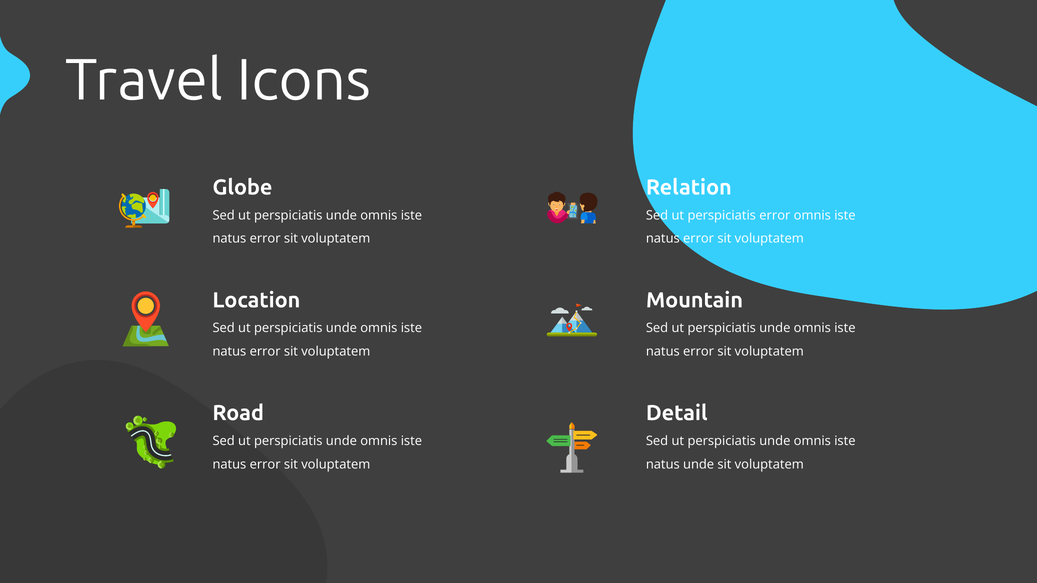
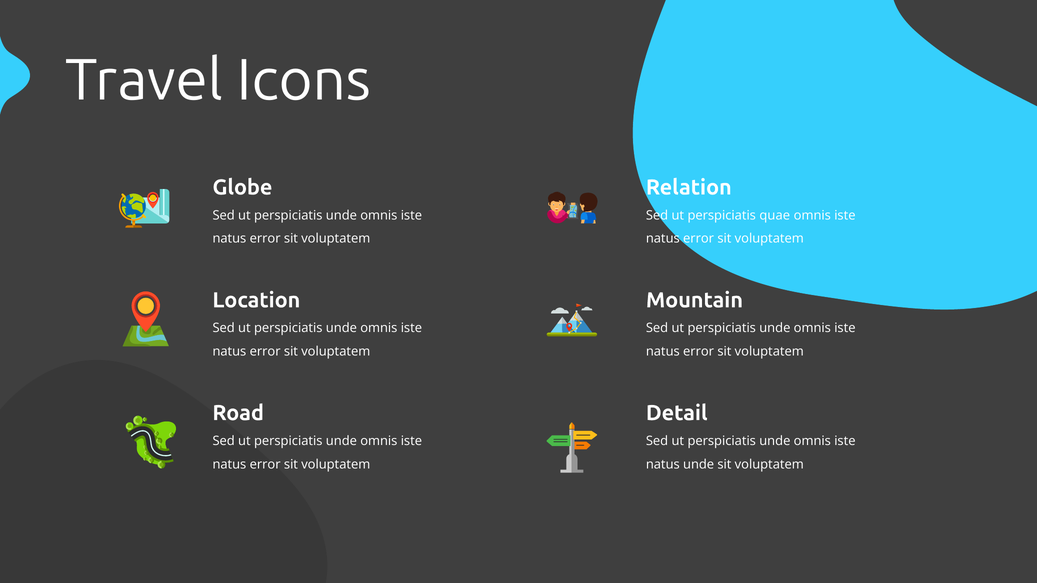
perspiciatis error: error -> quae (775, 215)
